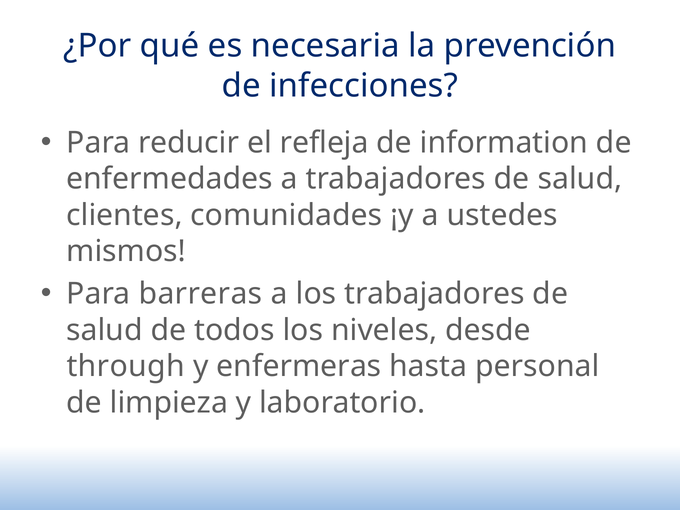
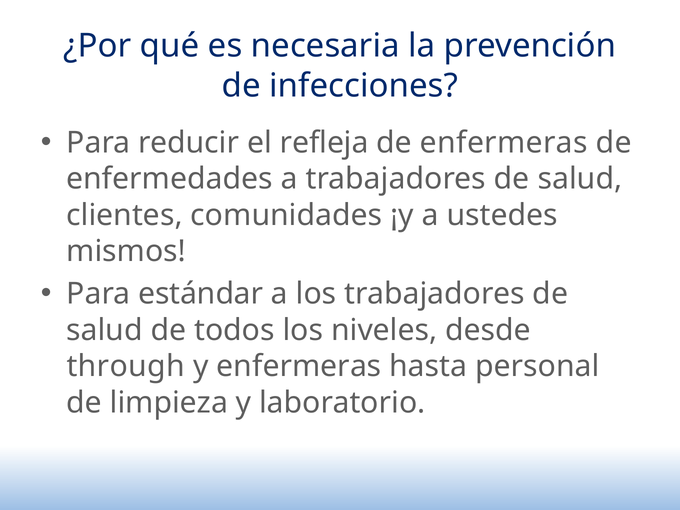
de information: information -> enfermeras (504, 143)
barreras: barreras -> estándar (201, 294)
